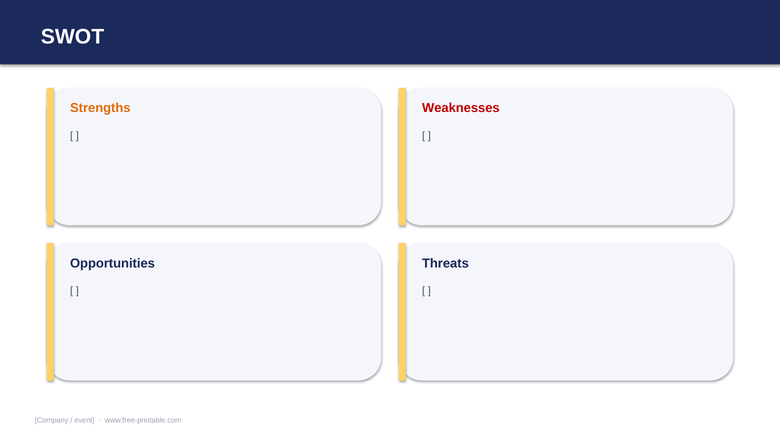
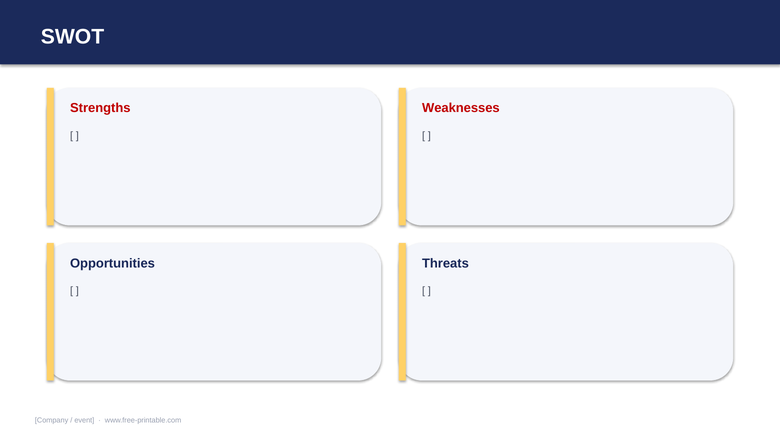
Strengths colour: orange -> red (100, 108)
